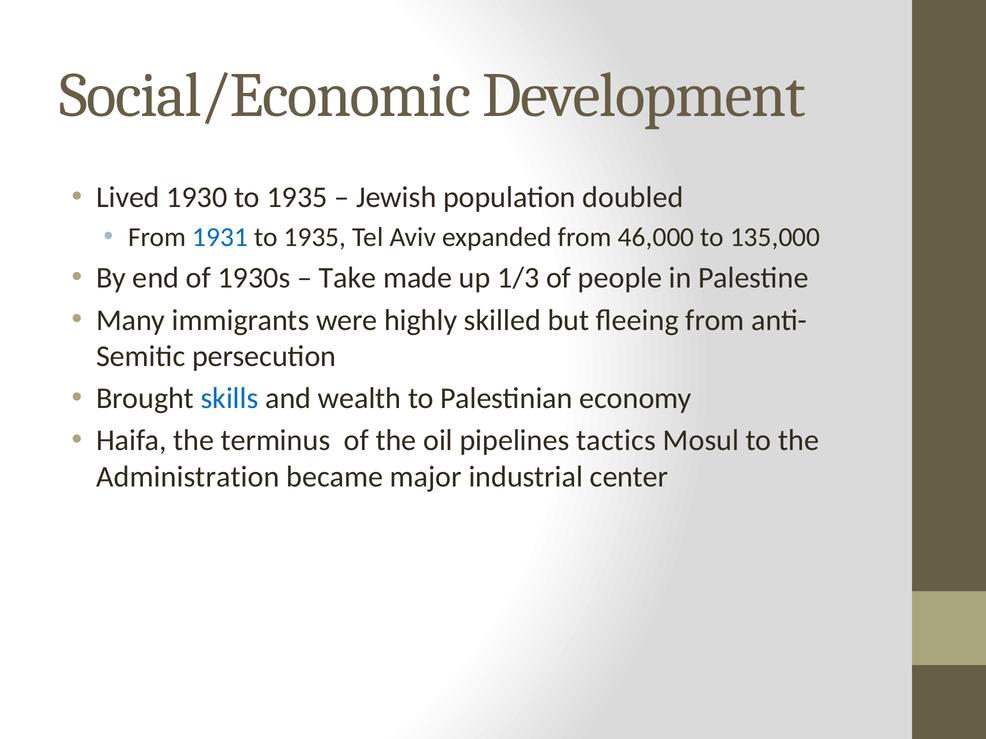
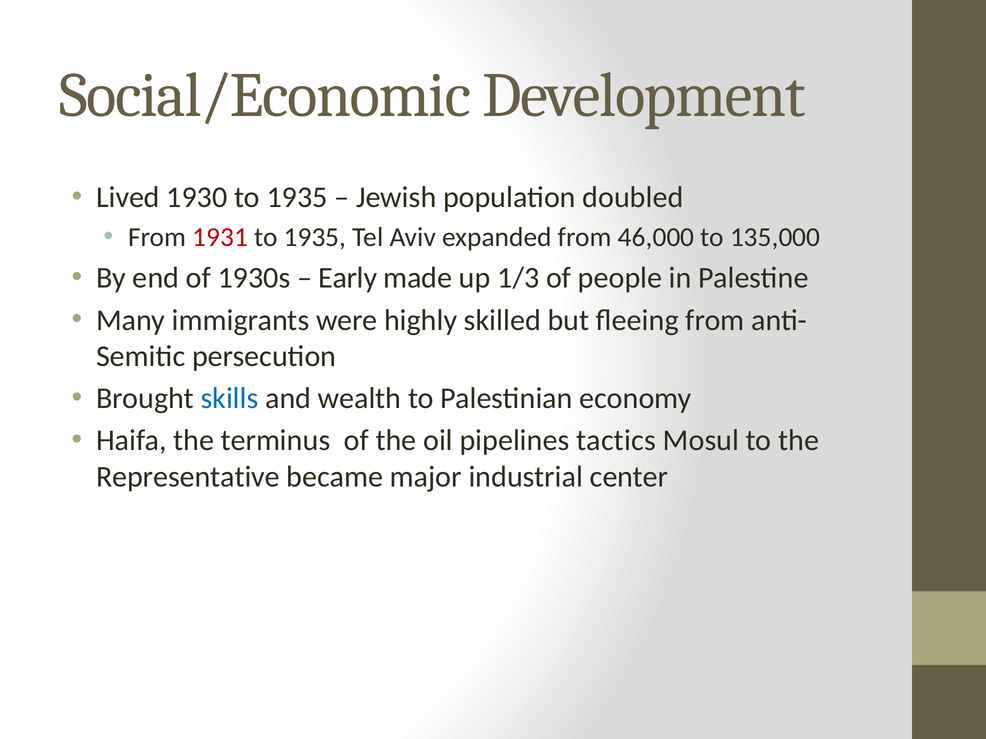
1931 colour: blue -> red (220, 237)
Take: Take -> Early (348, 278)
Administration: Administration -> Representative (188, 477)
